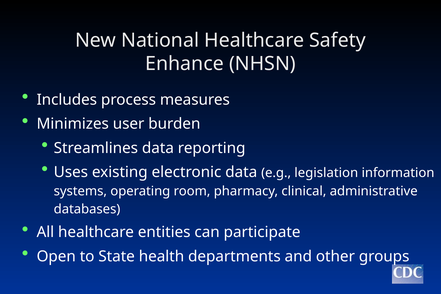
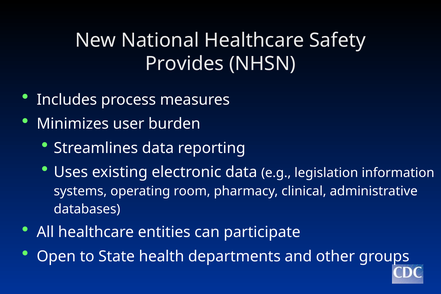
Enhance: Enhance -> Provides (185, 64)
